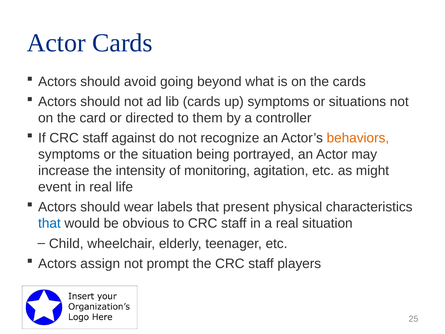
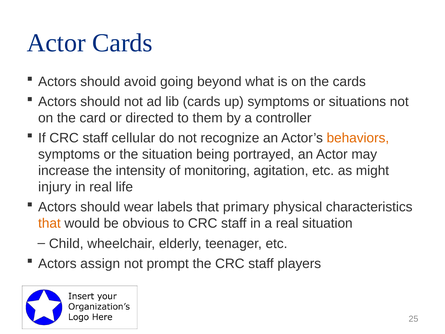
against: against -> cellular (133, 138)
event: event -> injury (55, 187)
present: present -> primary (246, 207)
that colour: blue -> orange (49, 223)
